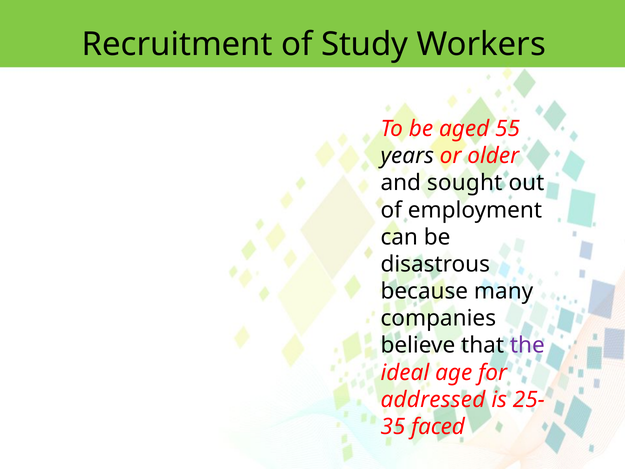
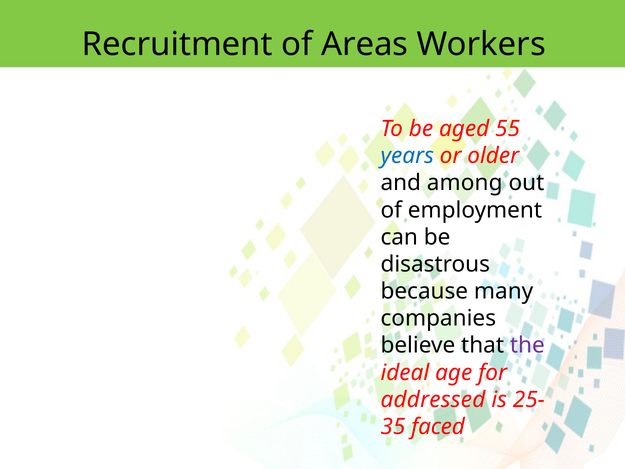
Study: Study -> Areas (365, 44)
years colour: black -> blue (407, 156)
sought: sought -> among (465, 183)
